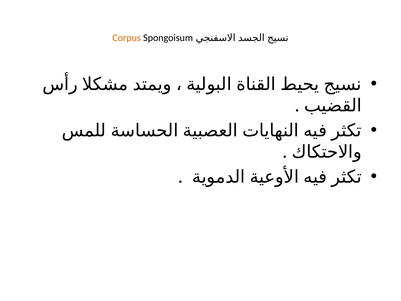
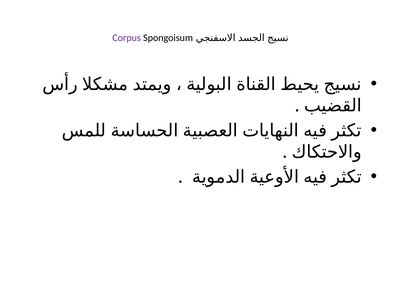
Corpus colour: orange -> purple (127, 38)
